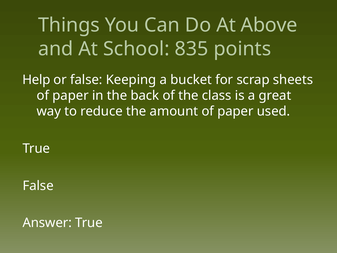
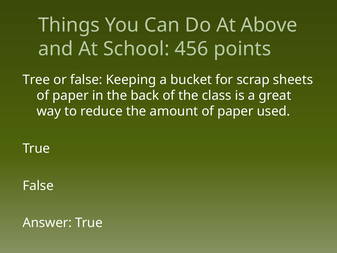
835: 835 -> 456 (192, 49)
Help: Help -> Tree (36, 80)
